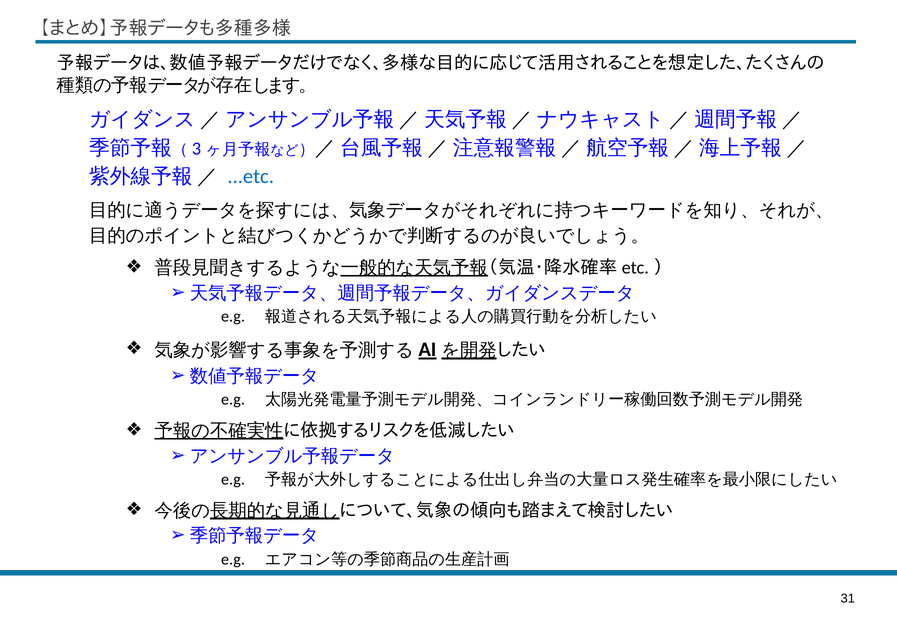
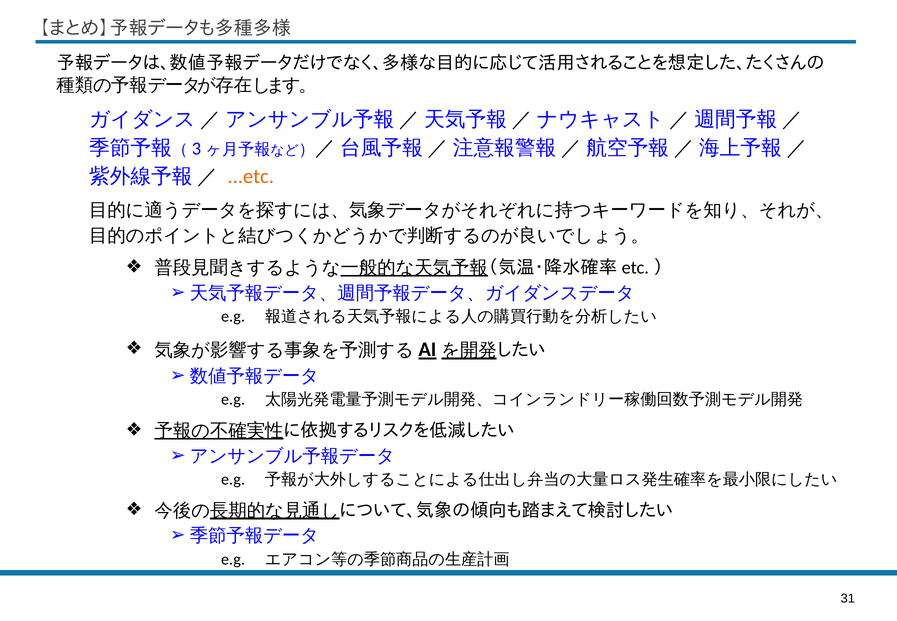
...etc colour: blue -> orange (251, 177)
